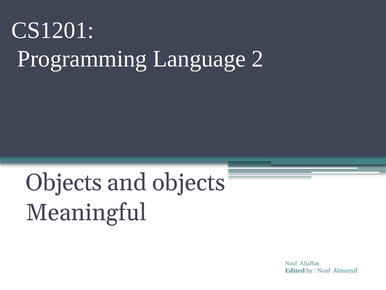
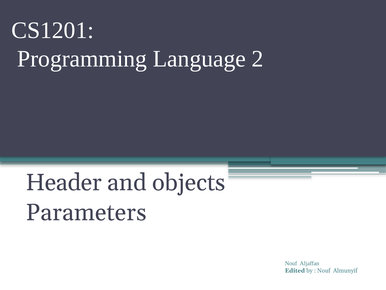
Objects: Objects -> Header (64, 182)
Meaningful: Meaningful -> Parameters (86, 212)
